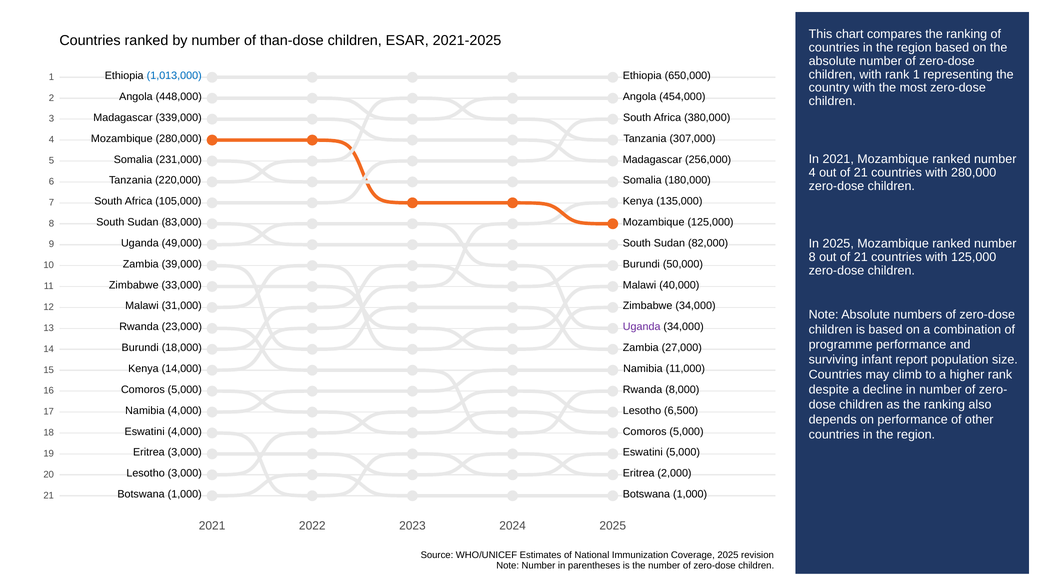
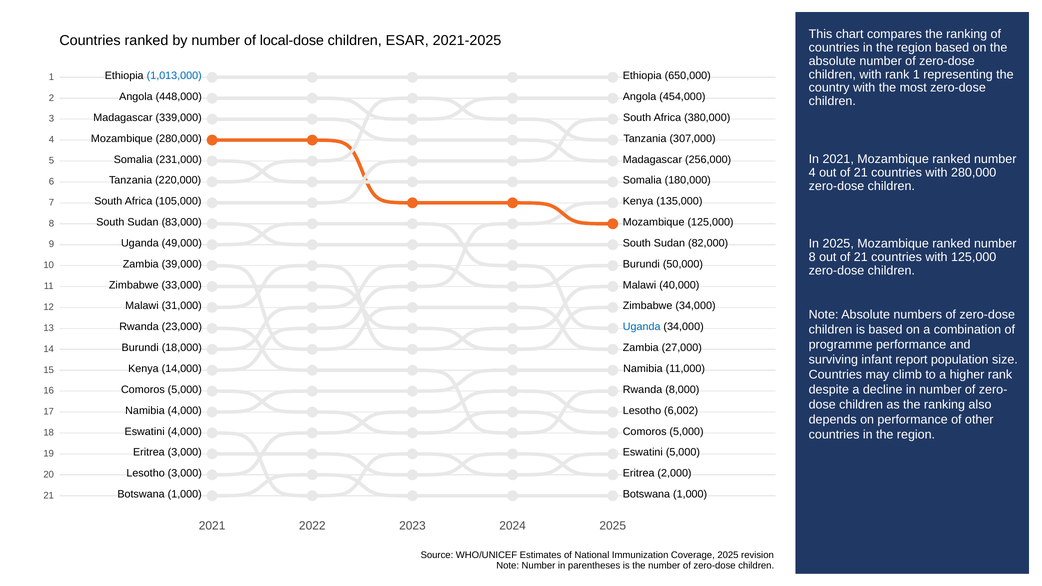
than-dose: than-dose -> local-dose (292, 40)
Uganda colour: purple -> blue (642, 327)
6,500: 6,500 -> 6,002 (681, 411)
